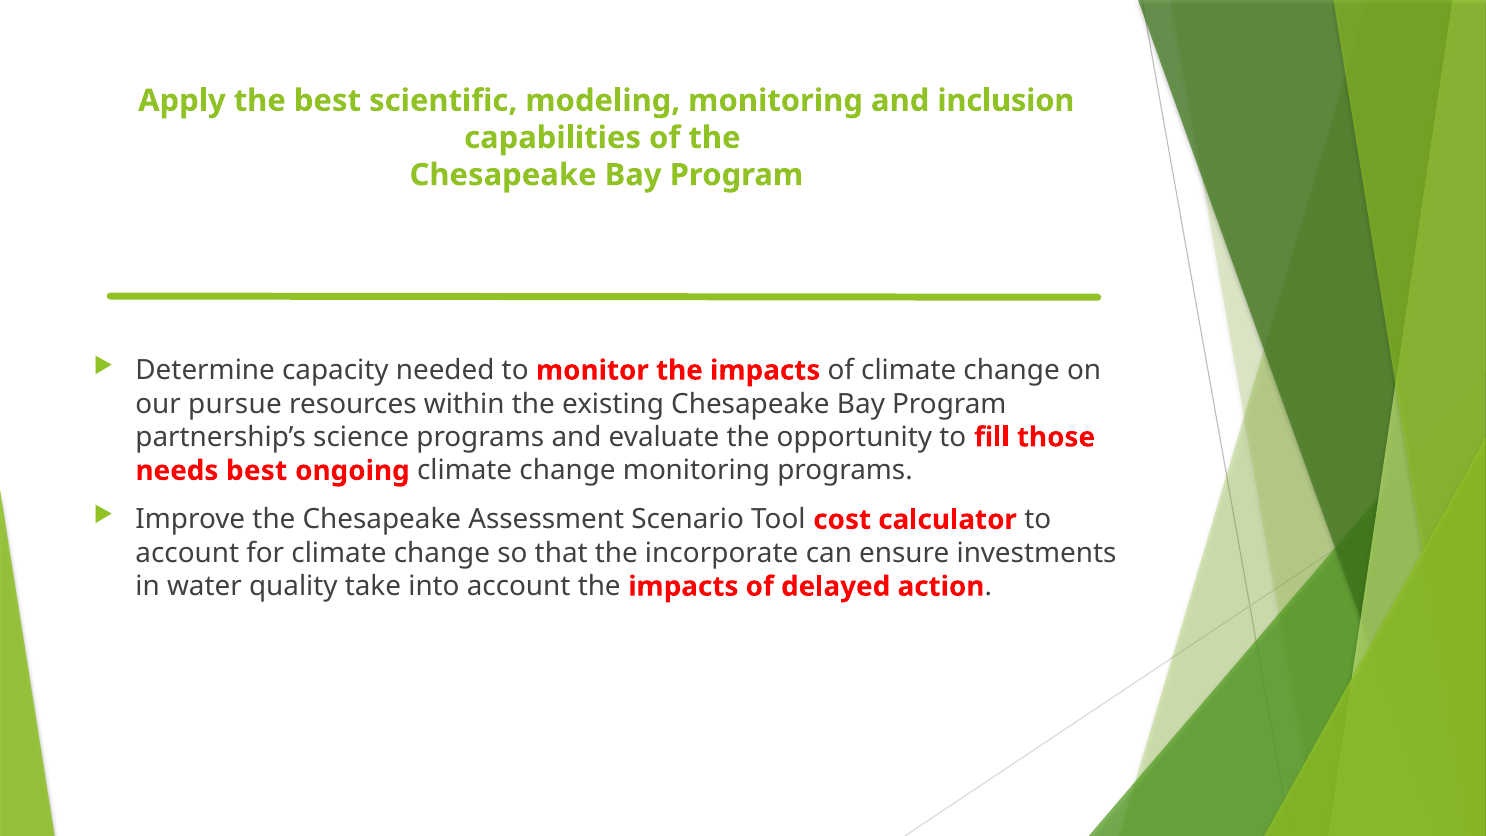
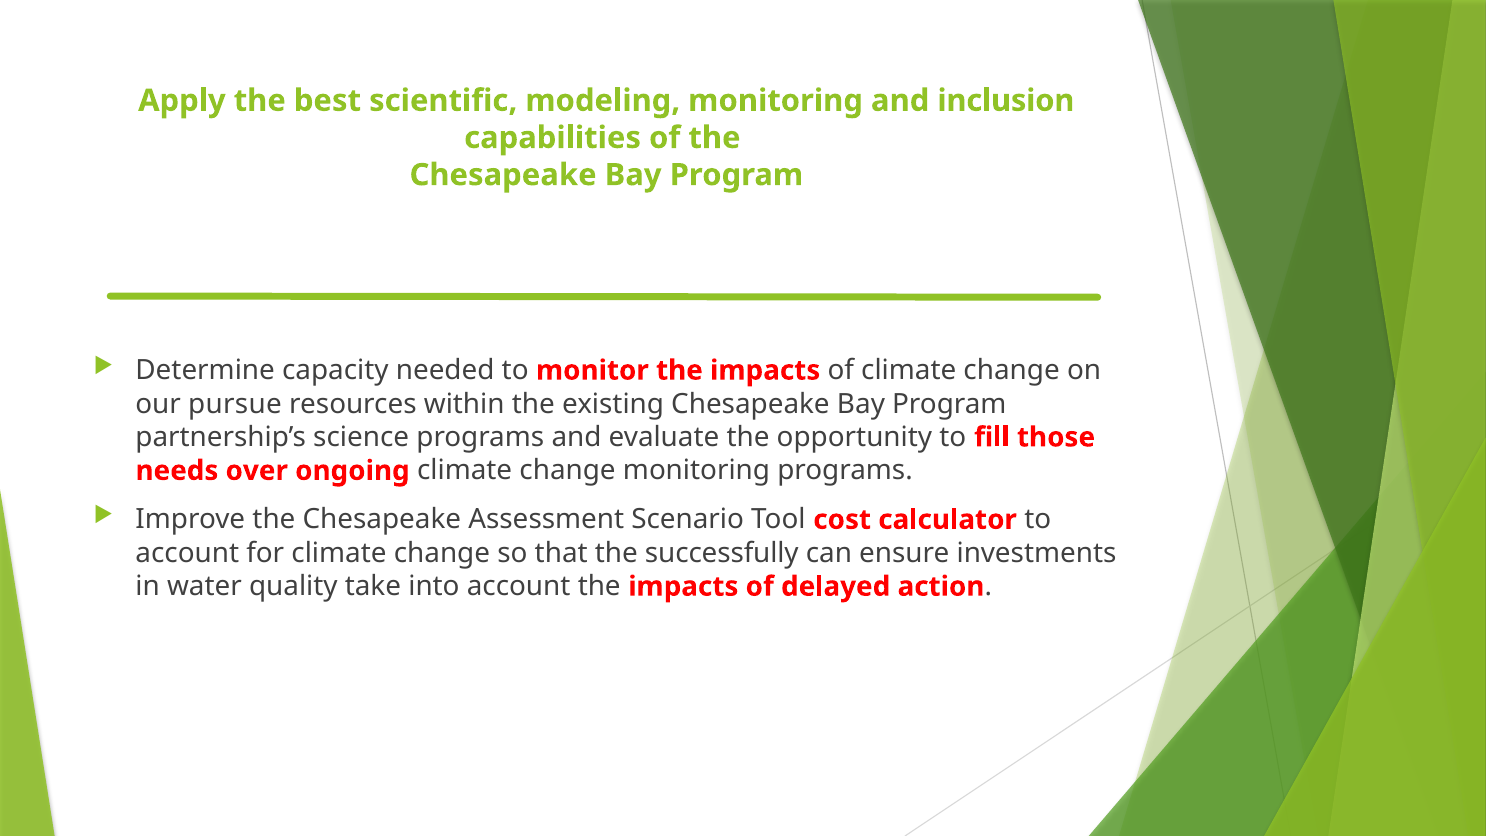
needs best: best -> over (257, 471)
incorporate: incorporate -> successfully (722, 553)
